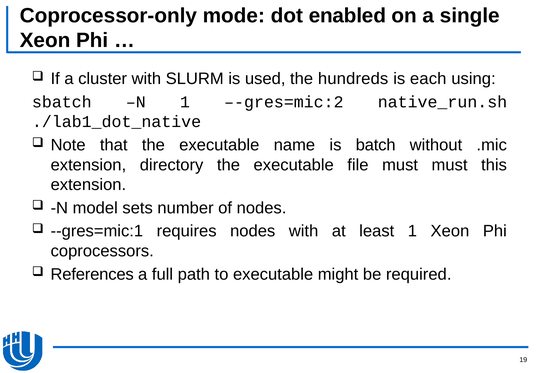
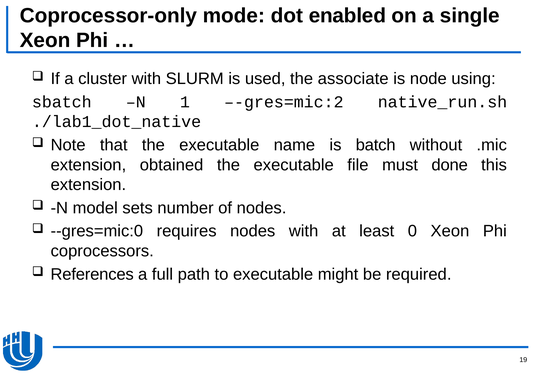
hundreds: hundreds -> associate (353, 79)
each: each -> node (428, 79)
directory: directory -> obtained (172, 165)
must must: must -> done (450, 165)
--gres=mic:1: --gres=mic:1 -> --gres=mic:0 (97, 231)
least 1: 1 -> 0 (412, 231)
